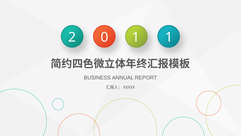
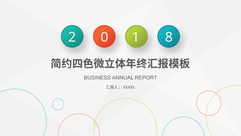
1 1: 1 -> 8 (169, 37)
